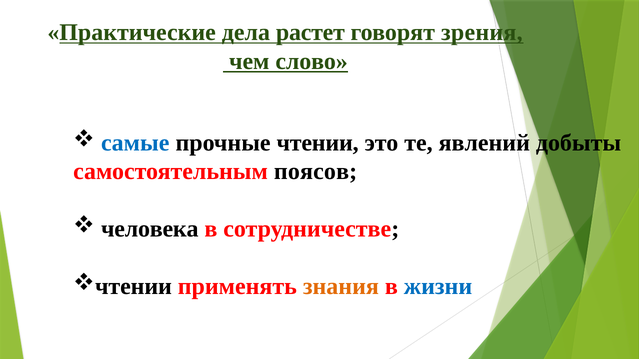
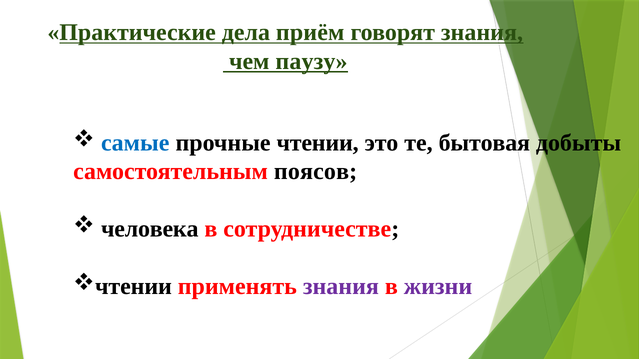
растет: растет -> приём (310, 33)
говорят зрения: зрения -> знания (482, 33)
слово: слово -> паузу (311, 61)
явлений: явлений -> бытовая (484, 143)
знания colour: orange -> purple (341, 287)
жизни colour: blue -> purple (438, 287)
